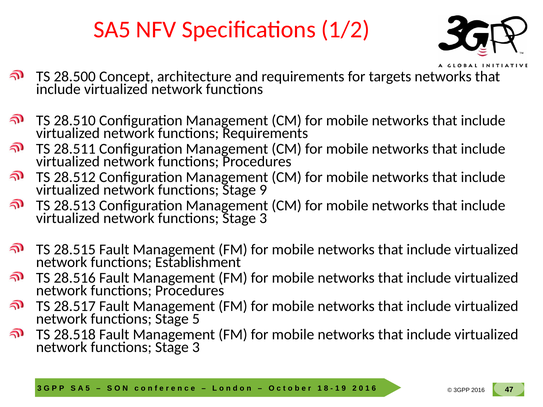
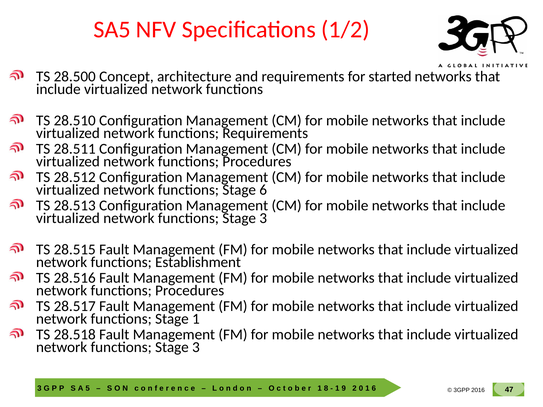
targets: targets -> started (390, 76)
Stage 9: 9 -> 6 (263, 190)
Stage 5: 5 -> 1 (196, 319)
